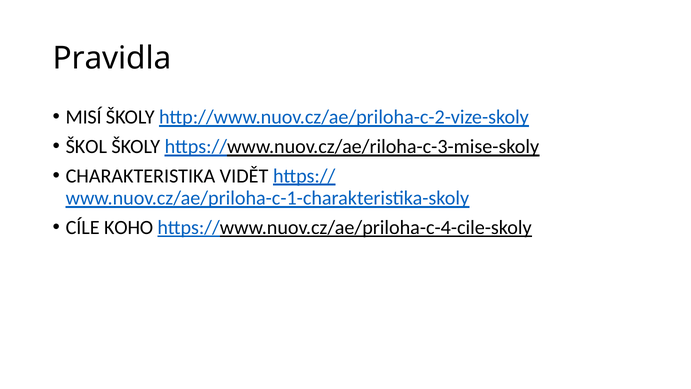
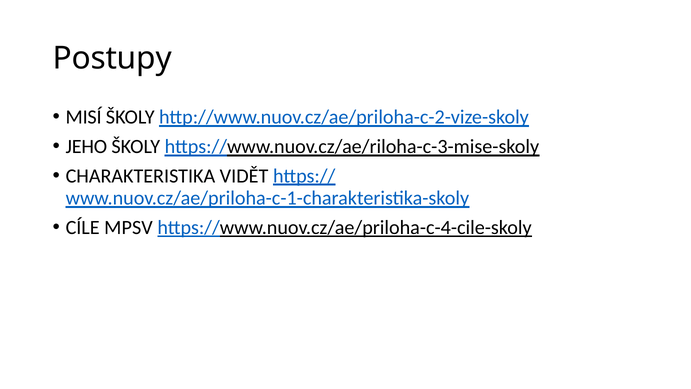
Pravidla: Pravidla -> Postupy (112, 58)
ŠKOL: ŠKOL -> JEHO (86, 146)
KOHO: KOHO -> MPSV (129, 227)
